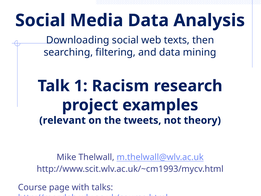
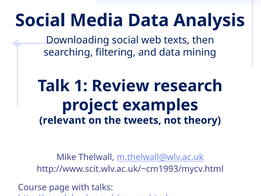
Racism: Racism -> Review (120, 86)
